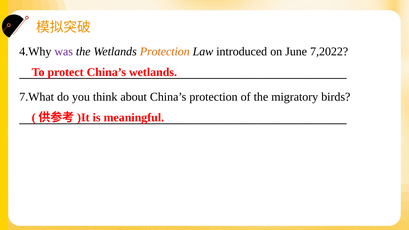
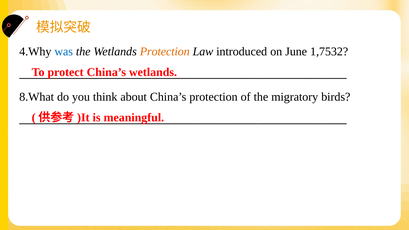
was colour: purple -> blue (64, 52)
7,2022: 7,2022 -> 1,7532 (329, 52)
7.What: 7.What -> 8.What (37, 97)
